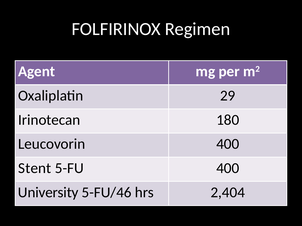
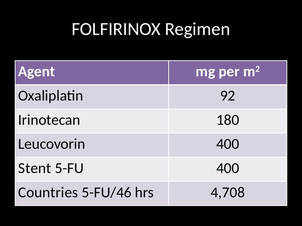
29: 29 -> 92 (228, 96)
University: University -> Countries (48, 193)
2,404: 2,404 -> 4,708 (228, 193)
